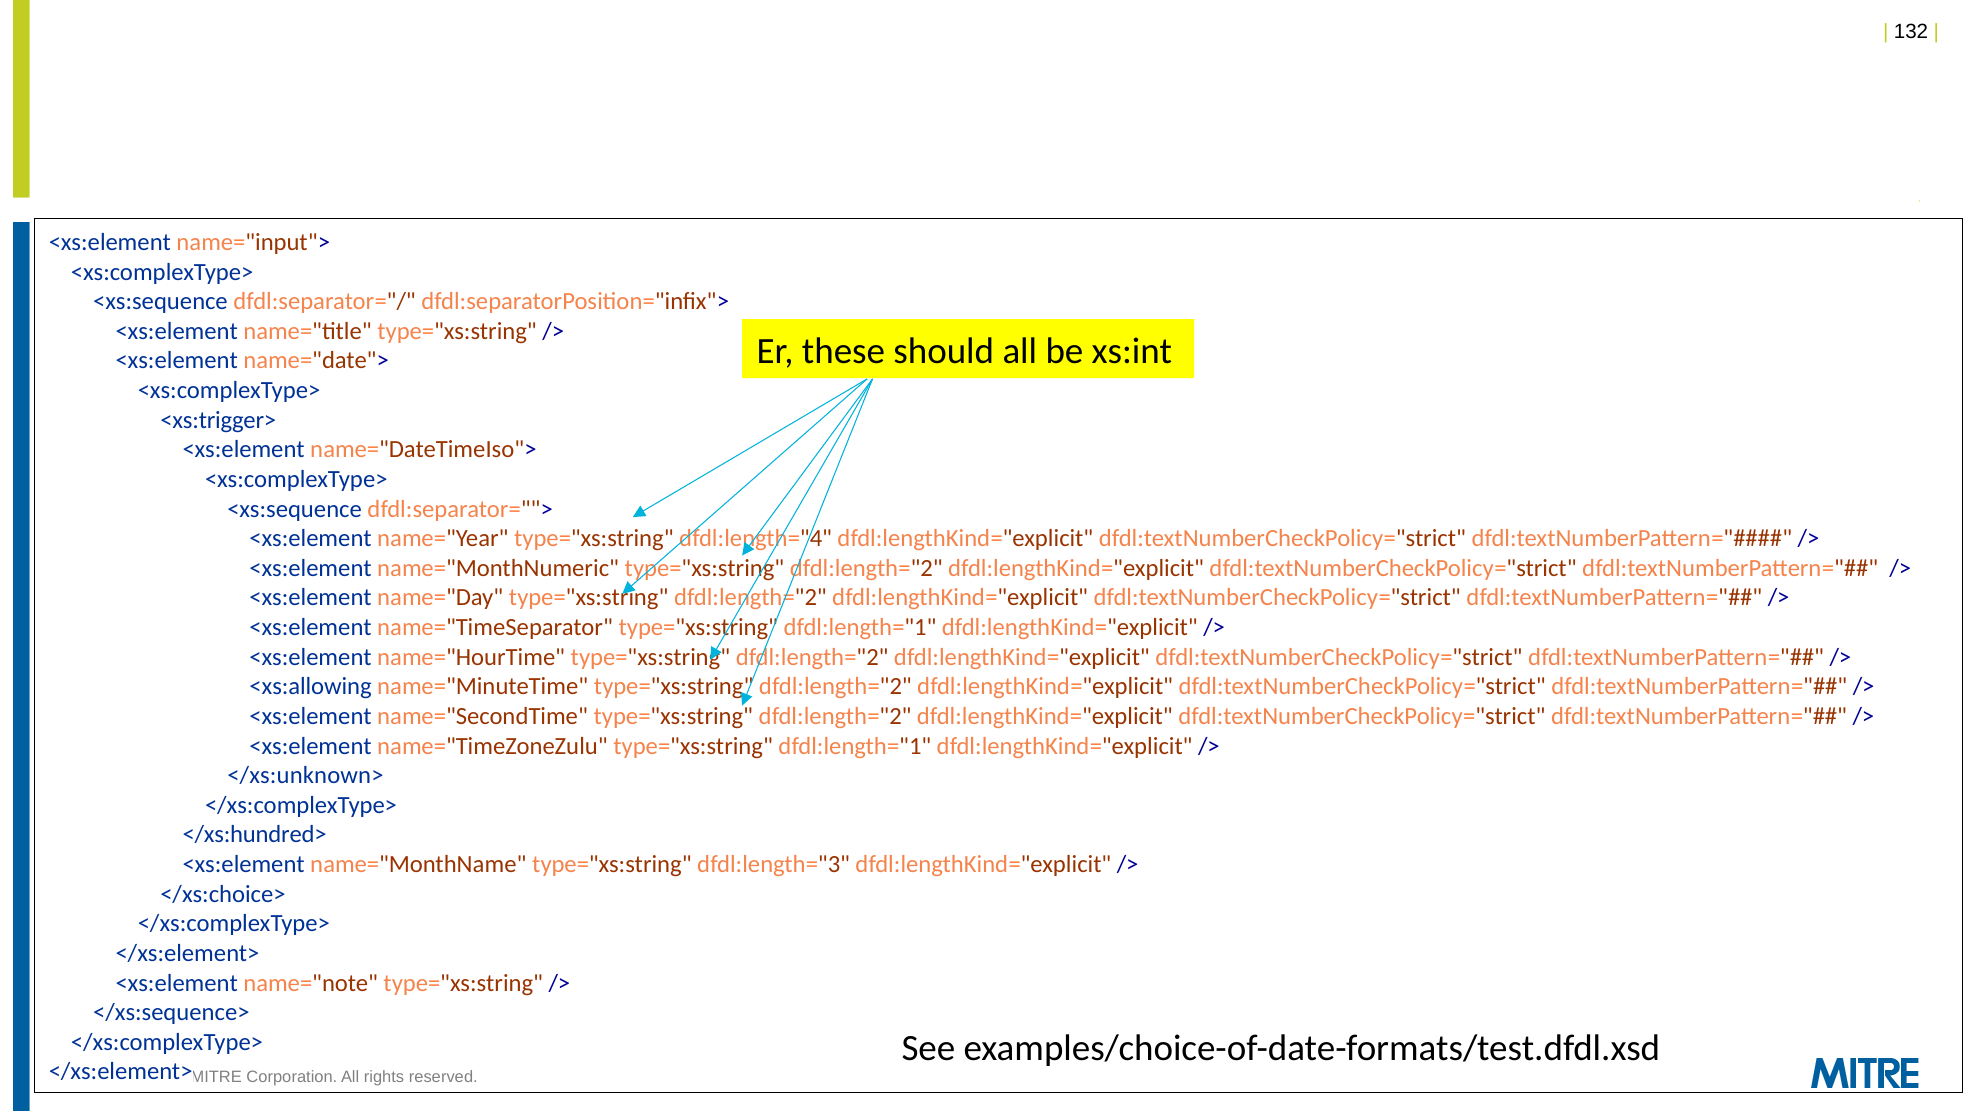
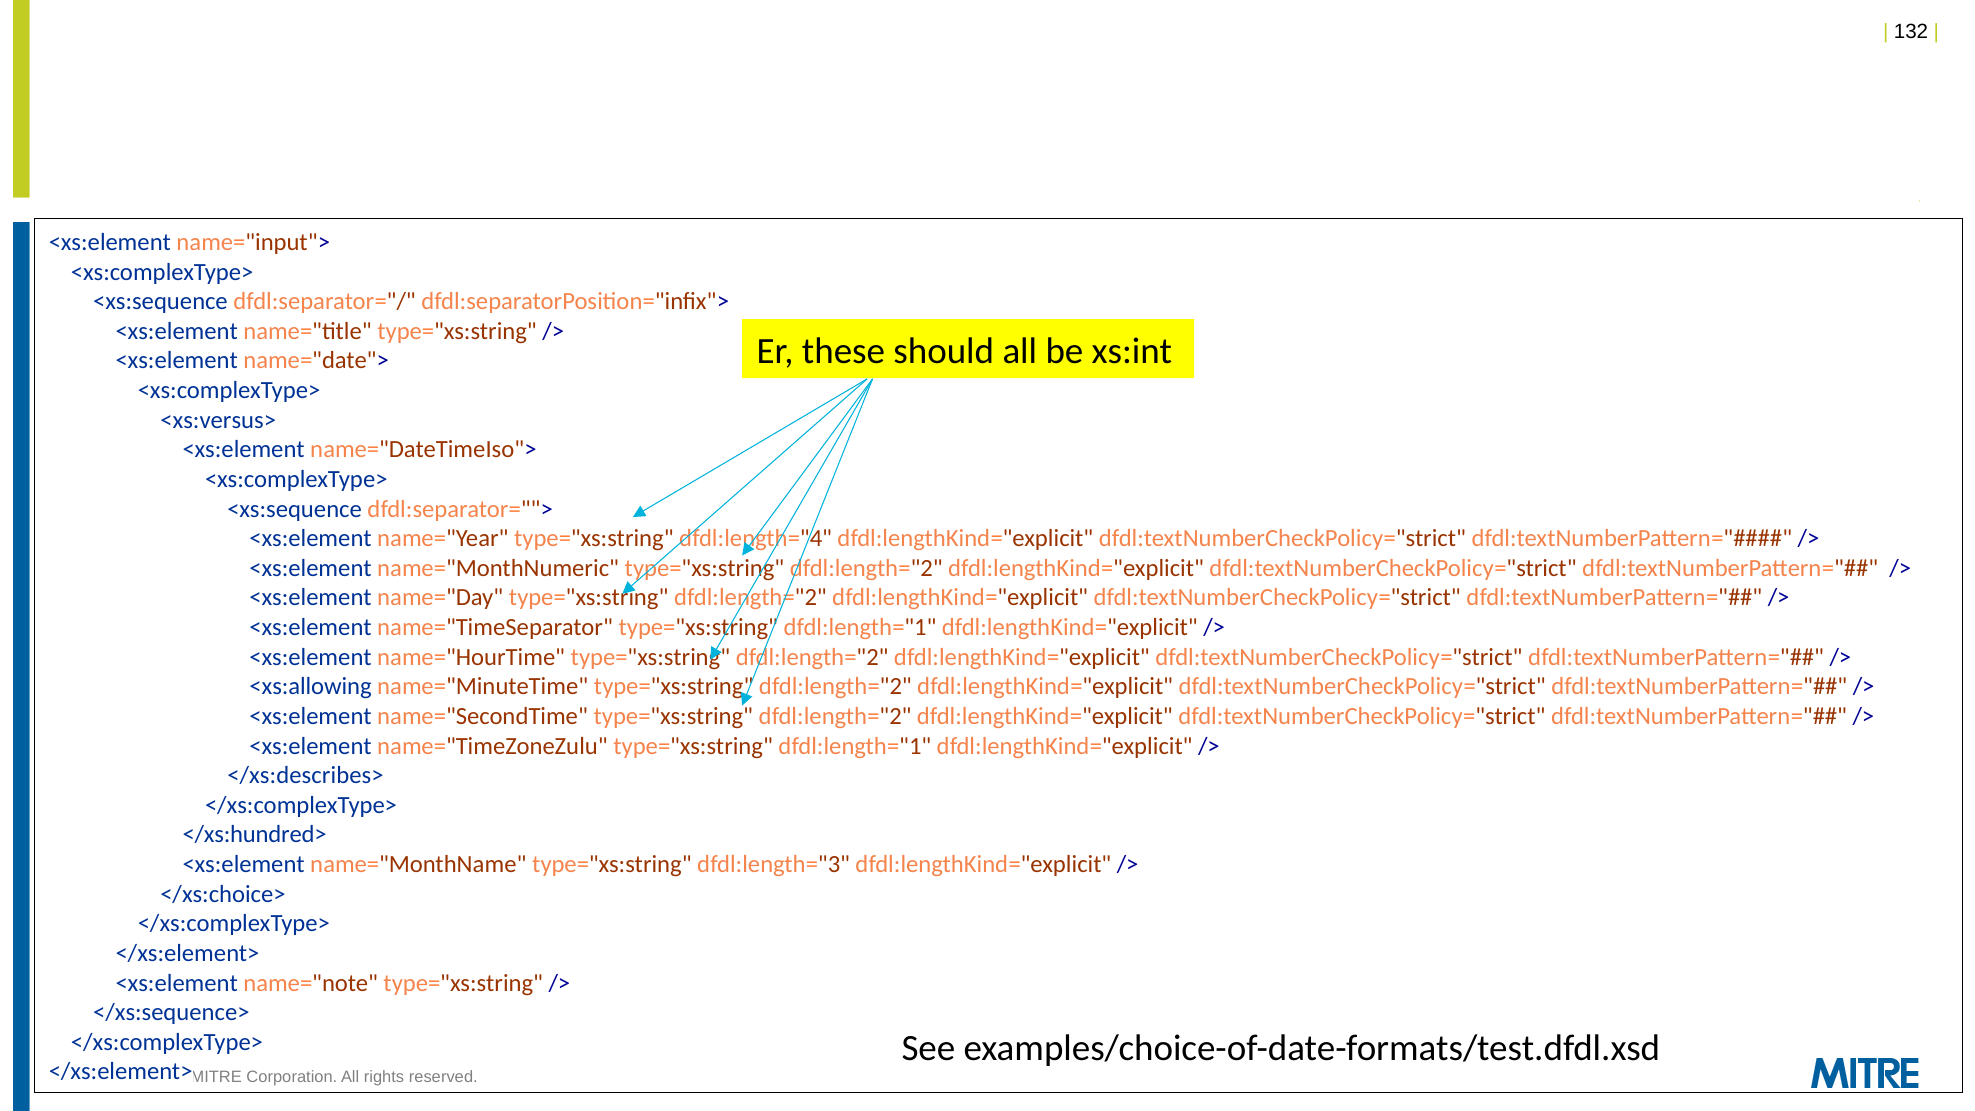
<xs:trigger>: <xs:trigger> -> <xs:versus> (218, 420)
</xs:unknown>: </xs:unknown> -> </xs:describes> (305, 776)
